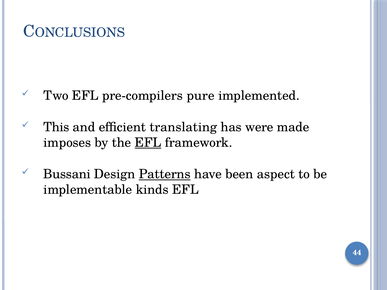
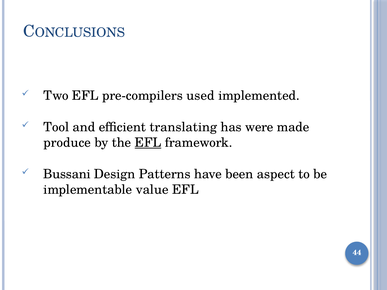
pure: pure -> used (201, 96)
This: This -> Tool (56, 127)
imposes: imposes -> produce (67, 143)
Patterns underline: present -> none (165, 174)
kinds: kinds -> value (152, 190)
